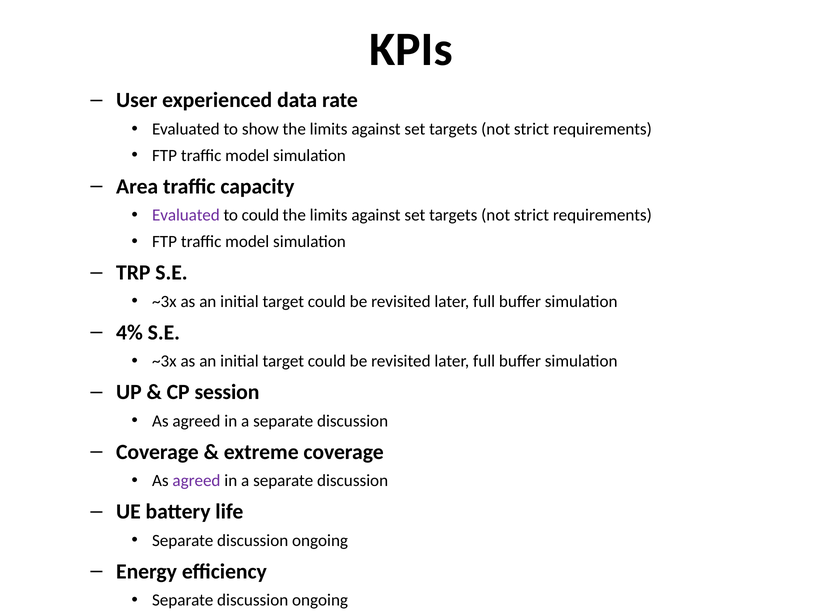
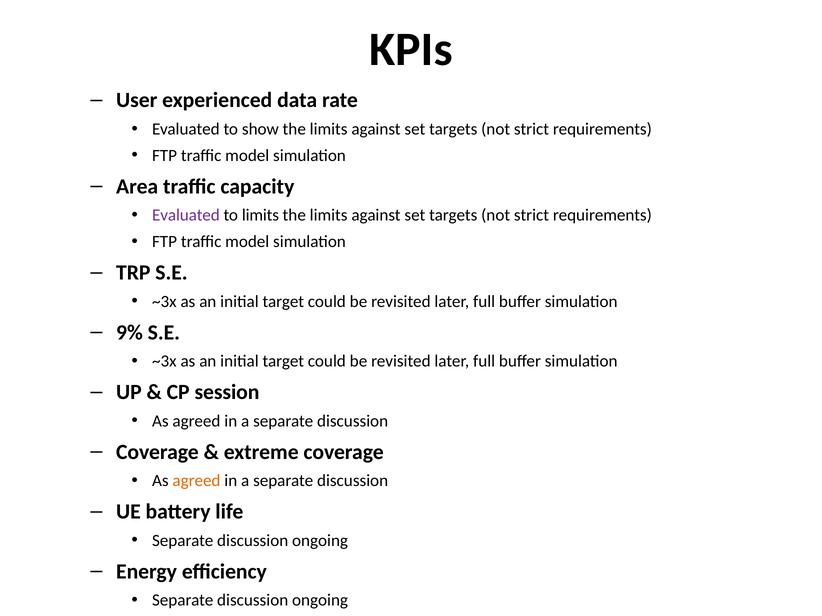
to could: could -> limits (260, 215)
4%: 4% -> 9% (130, 333)
agreed colour: purple -> orange (196, 481)
